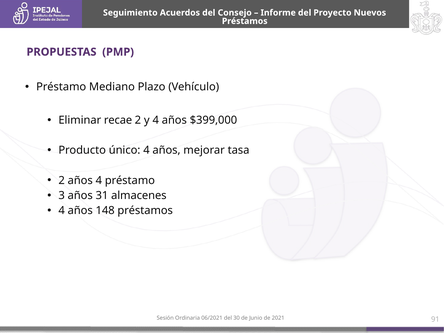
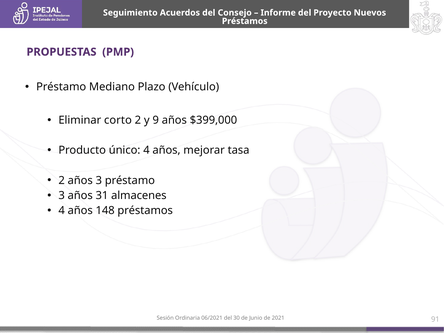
recae: recae -> corto (118, 120)
y 4: 4 -> 9 (156, 120)
años 4: 4 -> 3 (99, 180)
